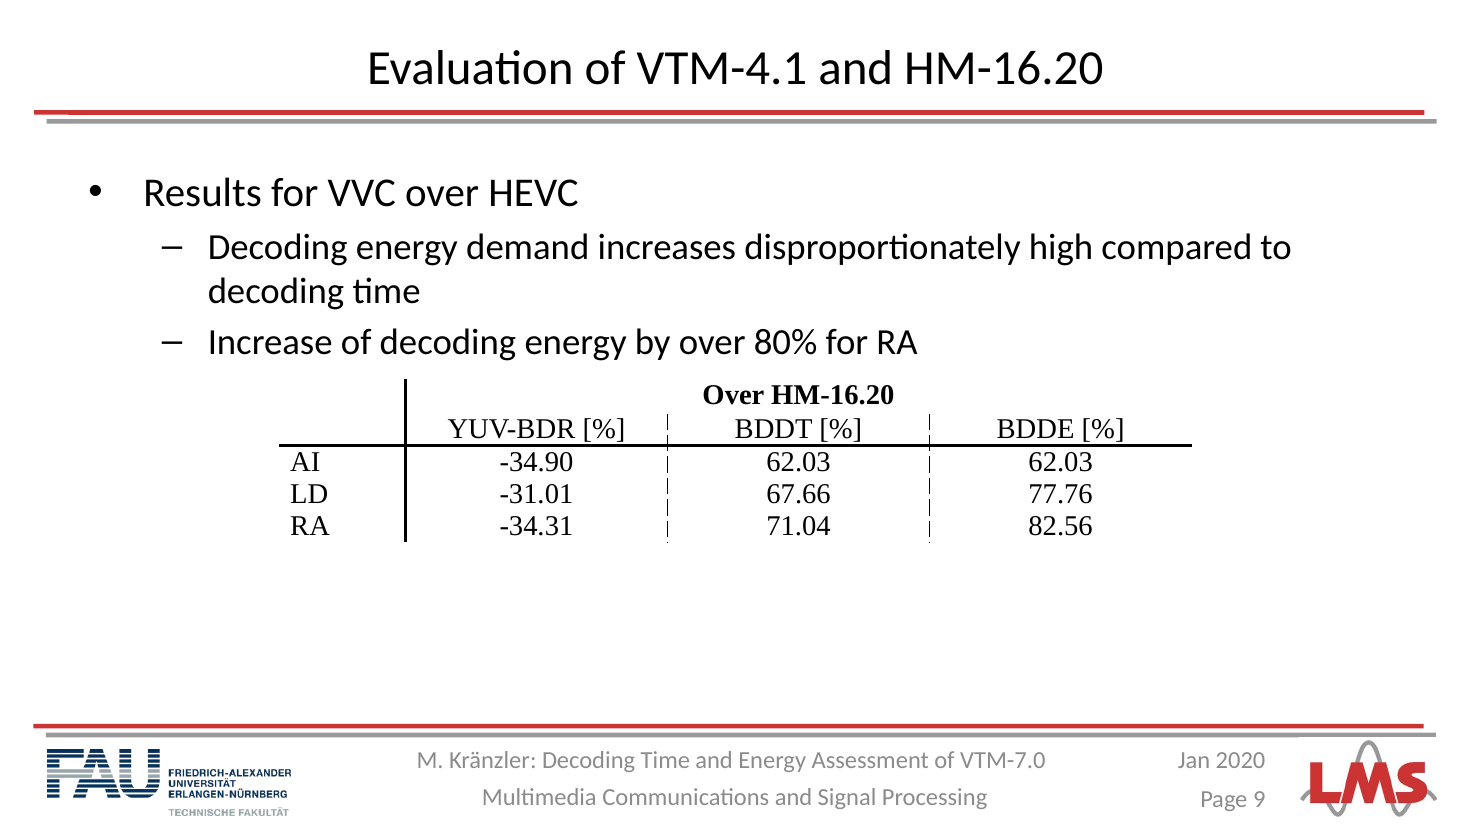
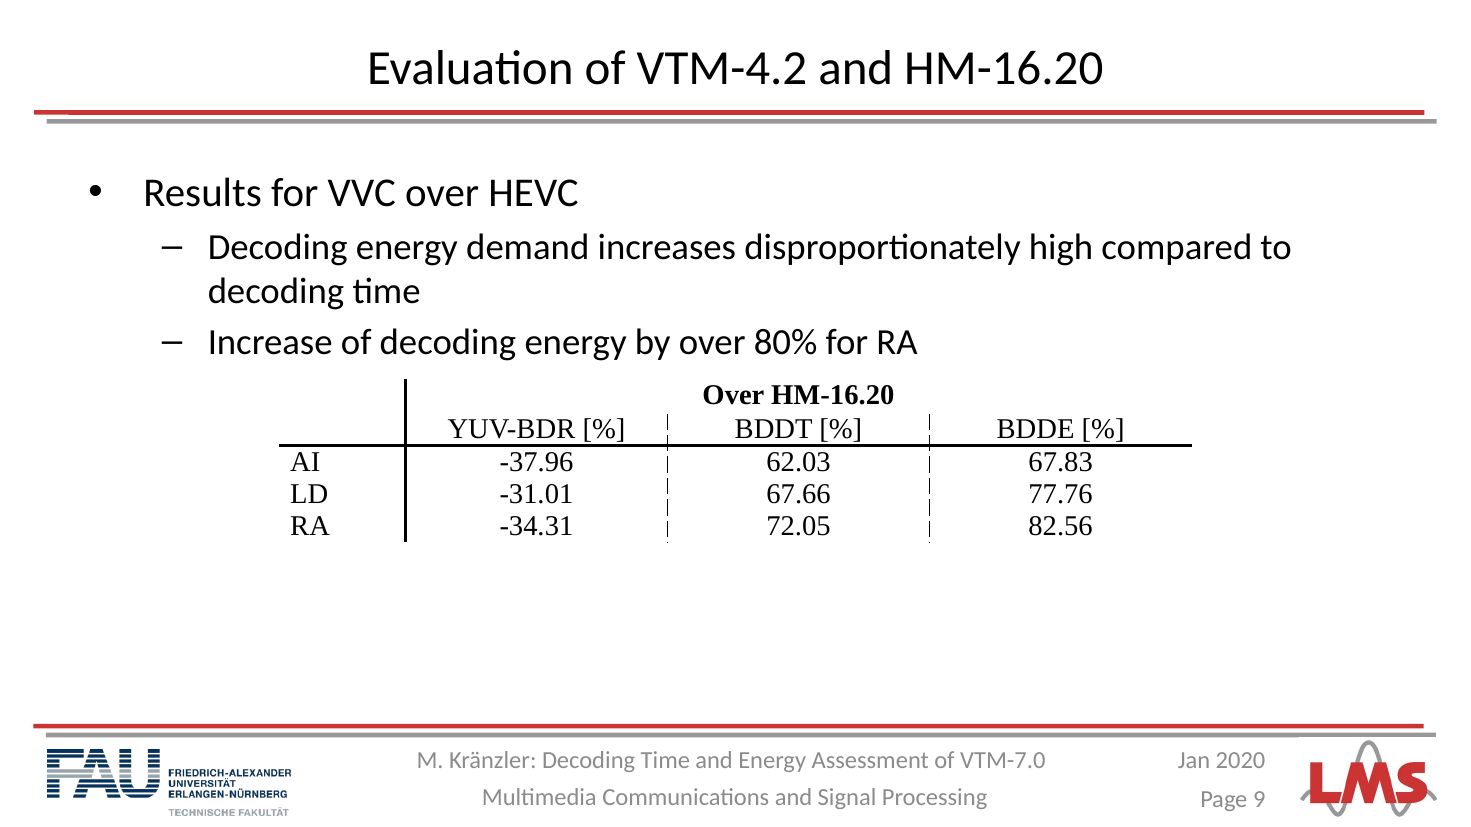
VTM-4.1: VTM-4.1 -> VTM-4.2 (722, 69)
-34.90: -34.90 -> -37.96 (536, 462)
62.03 62.03: 62.03 -> 67.83 (1061, 462)
71.04: 71.04 -> 72.05 (799, 527)
